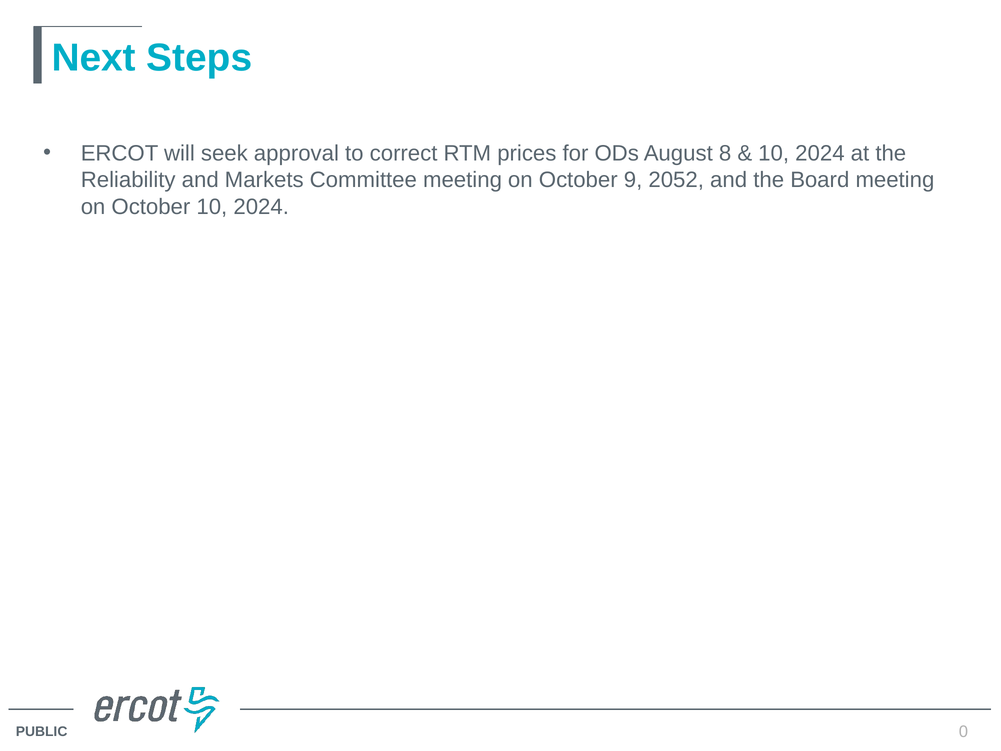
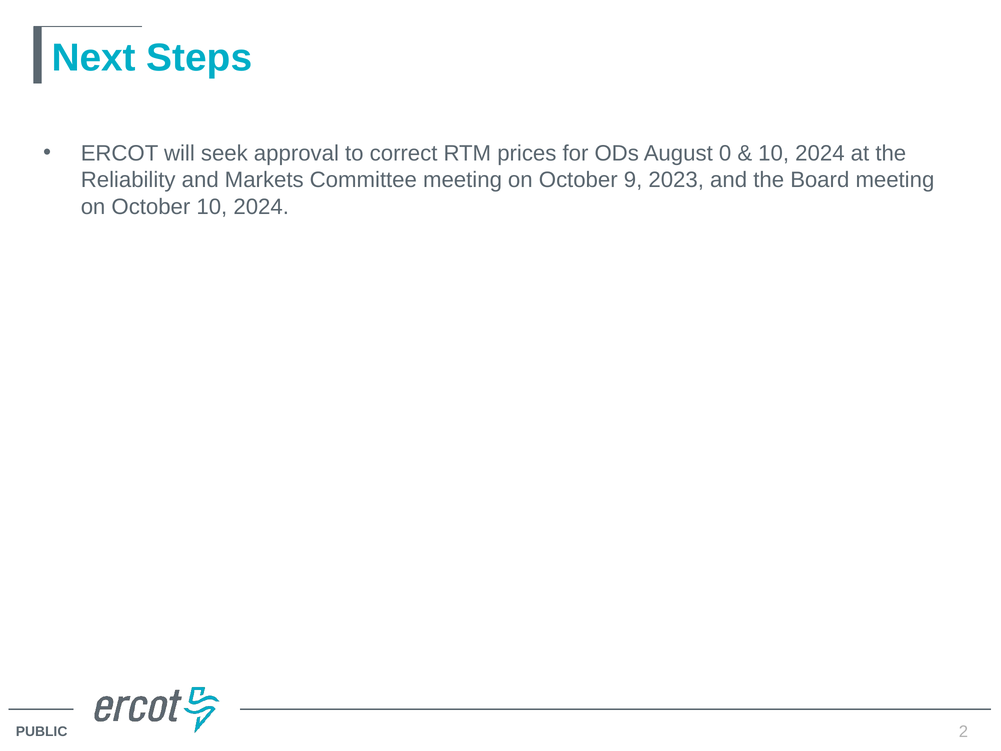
8: 8 -> 0 (725, 153)
2052: 2052 -> 2023 (676, 180)
0: 0 -> 2 (964, 731)
